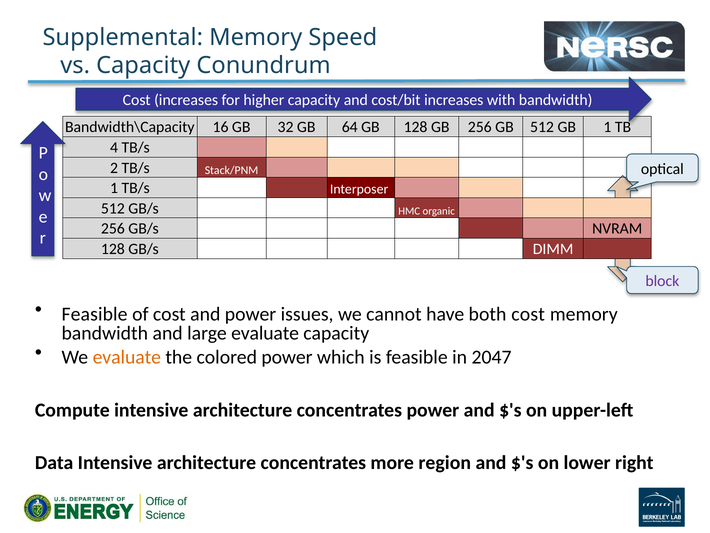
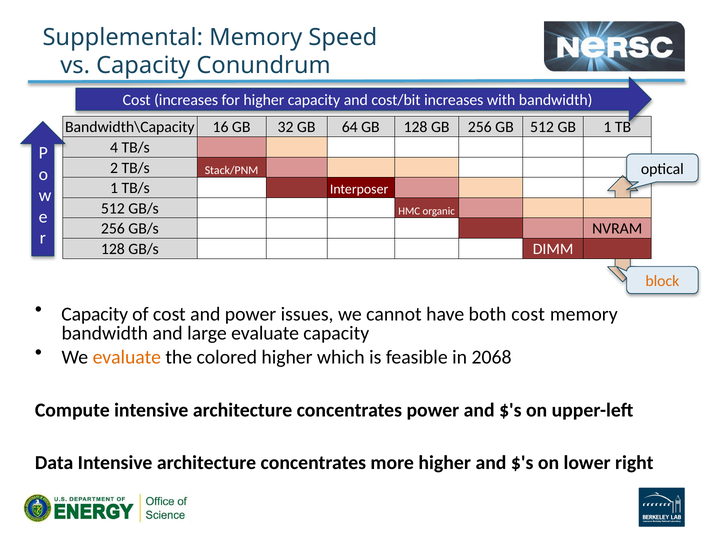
block colour: purple -> orange (662, 281)
Feasible: Feasible -> Capacity (95, 314)
colored power: power -> higher (287, 357)
2047: 2047 -> 2068 (492, 357)
more region: region -> higher (445, 462)
